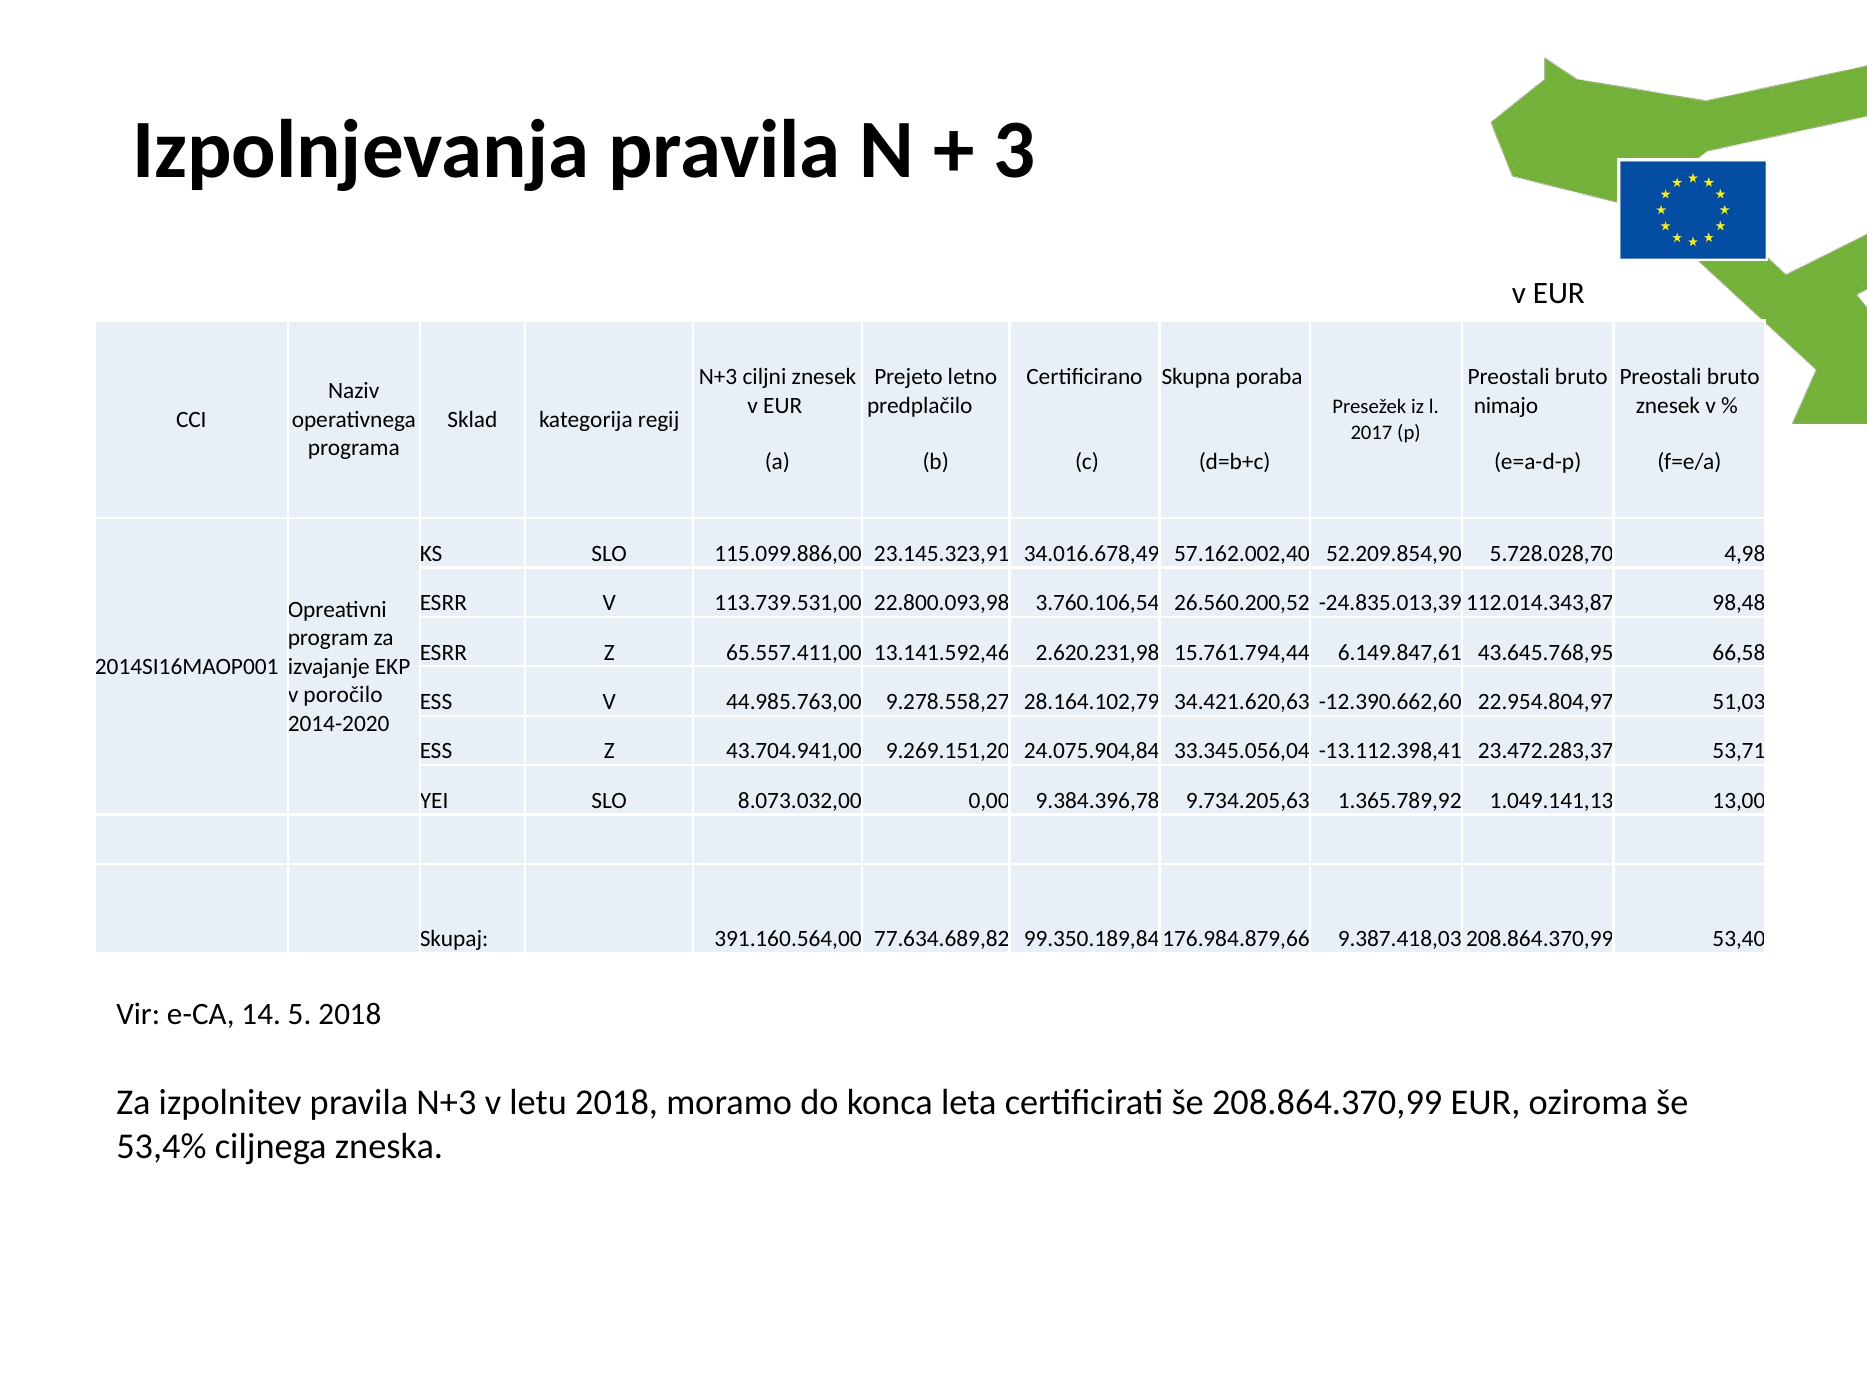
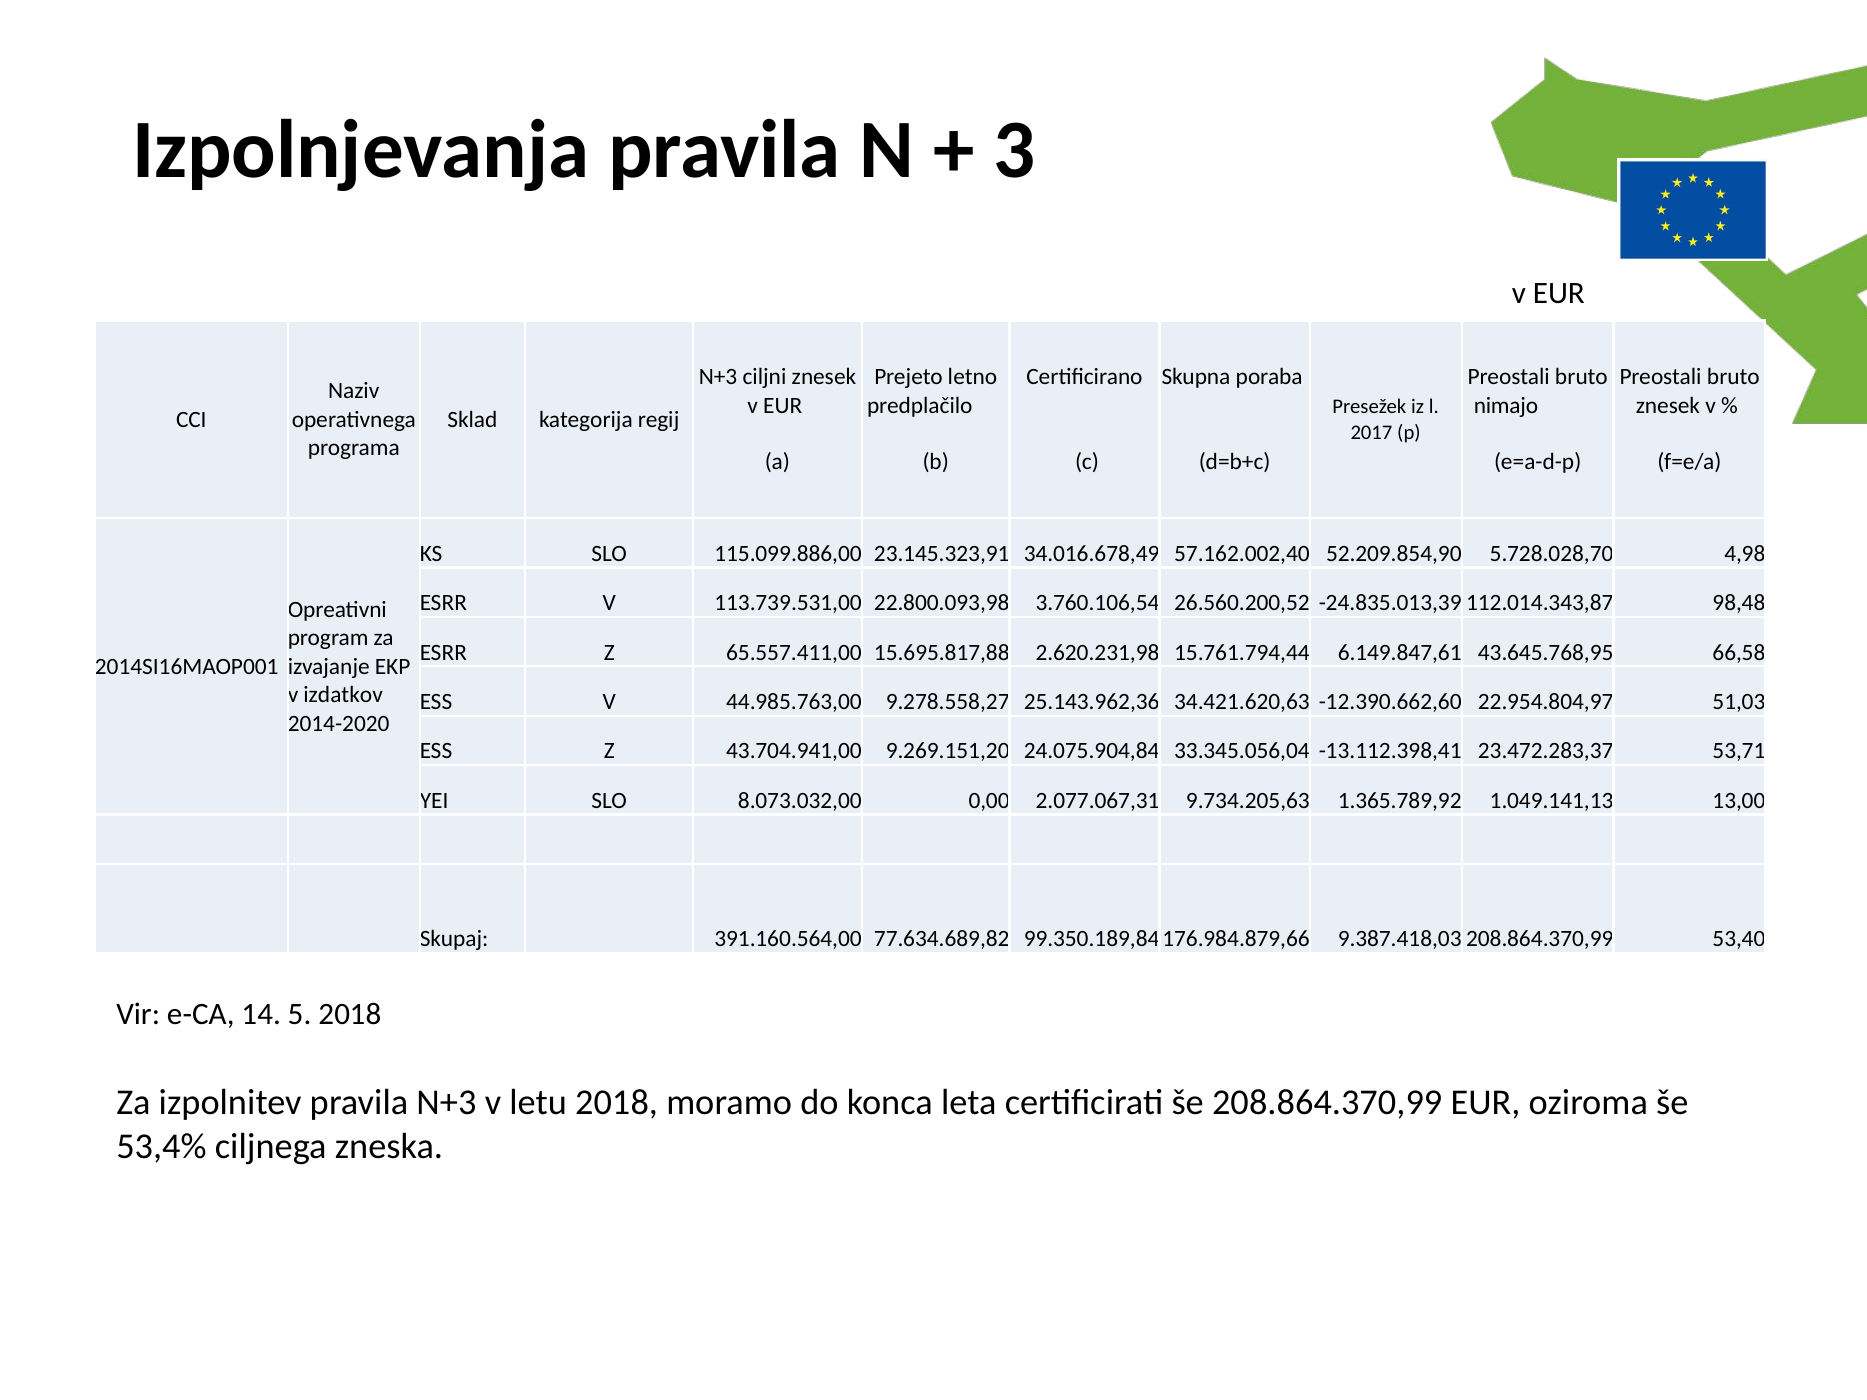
13.141.592,46: 13.141.592,46 -> 15.695.817,88 (942, 652)
poročilo: poročilo -> izdatkov (343, 695)
28.164.102,79: 28.164.102,79 -> 25.143.962,36 (1092, 702)
9.384.396,78: 9.384.396,78 -> 2.077.067,31 (1098, 801)
